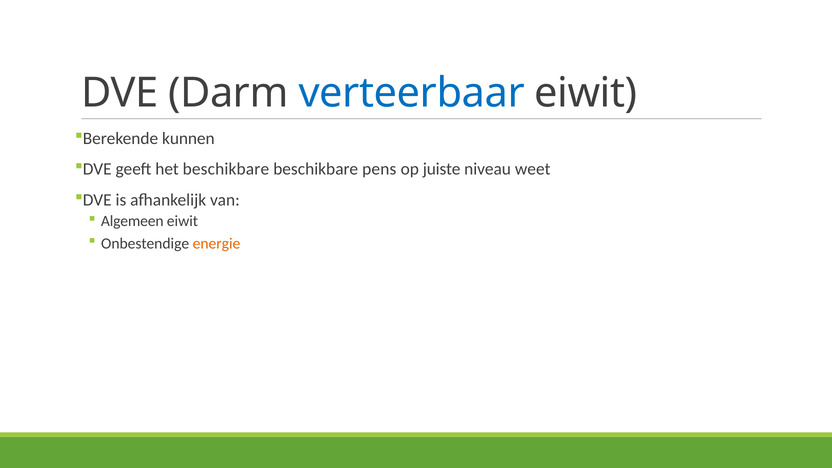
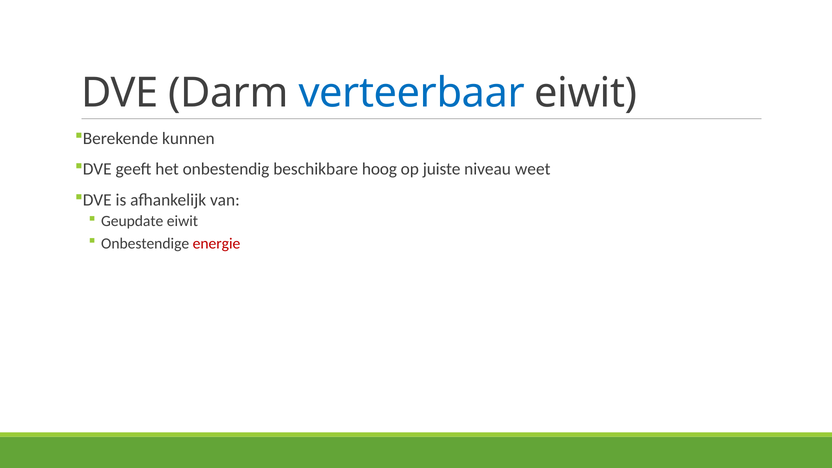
het beschikbare: beschikbare -> onbestendig (226, 169)
pens: pens -> hoog (379, 169)
Algemeen: Algemeen -> Geupdate (132, 221)
energie colour: orange -> red (216, 243)
